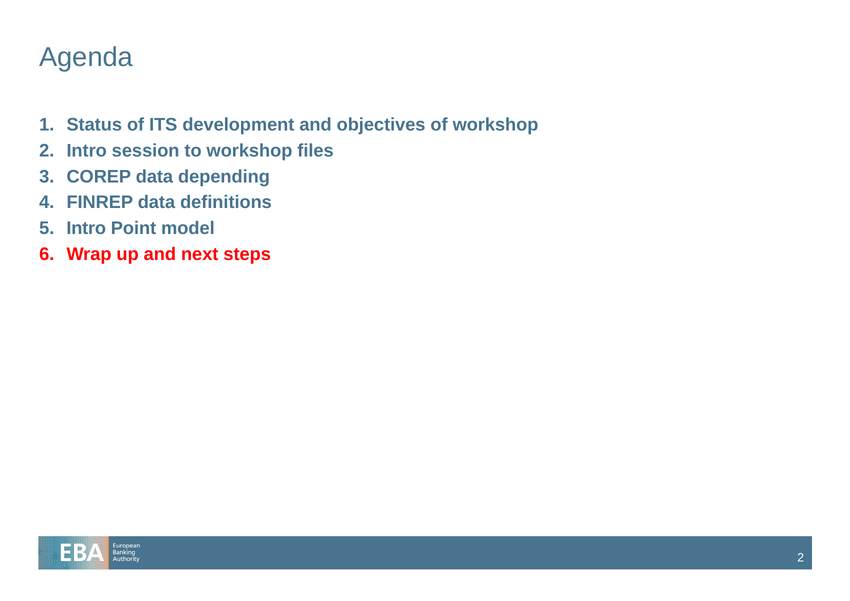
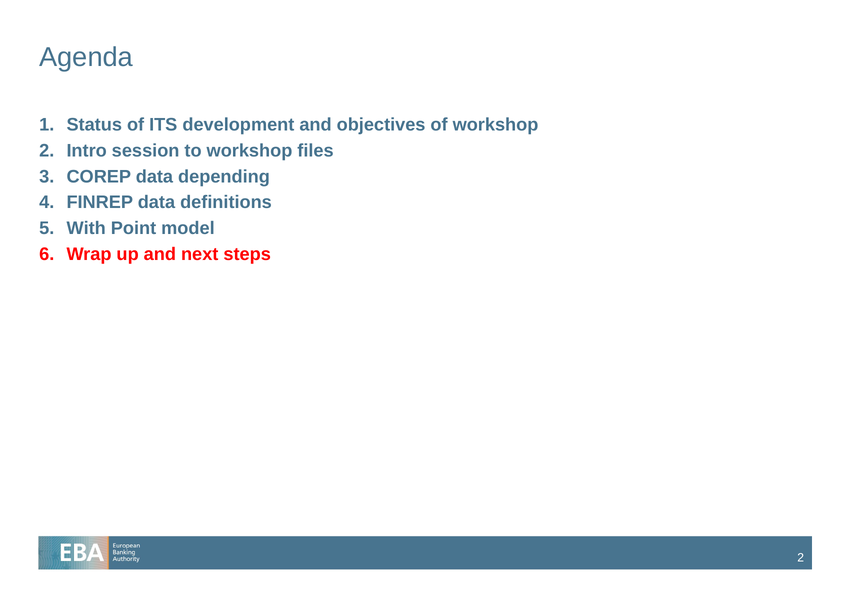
Intro: Intro -> With (86, 228)
